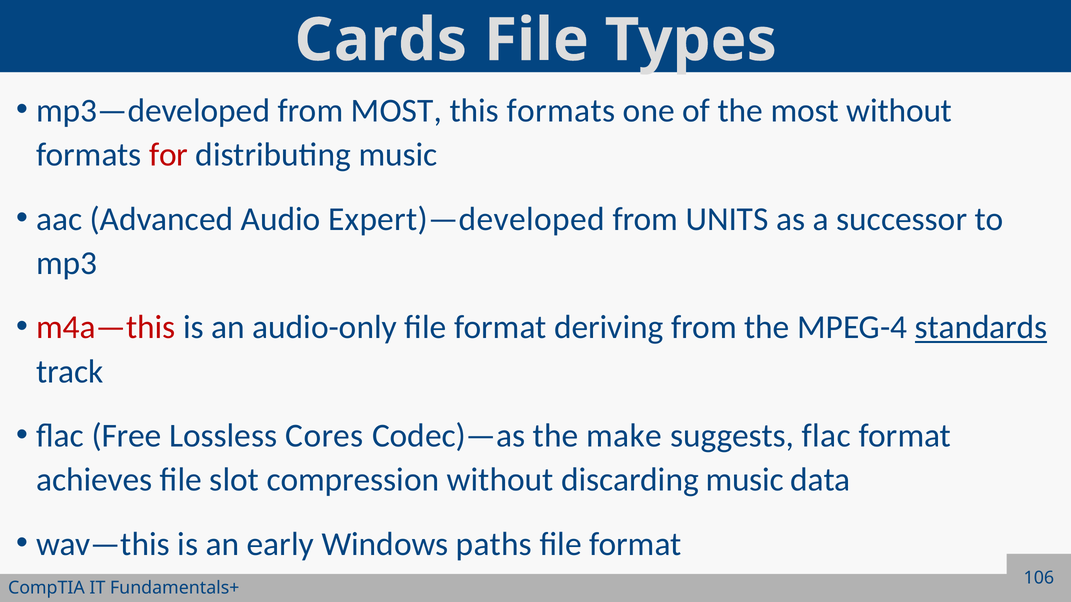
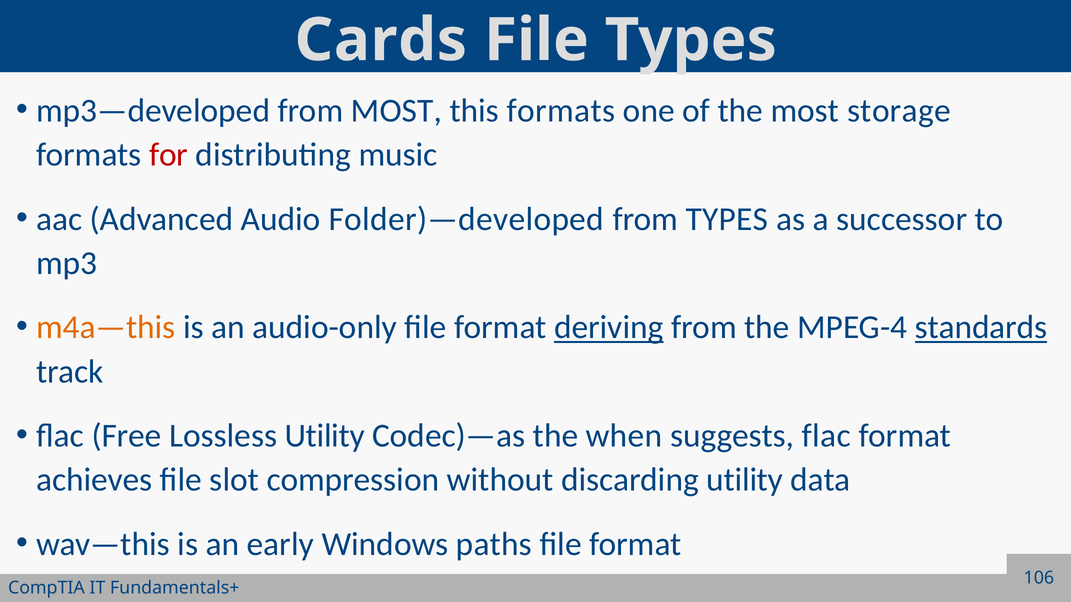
most without: without -> storage (899, 111)
Expert)—developed: Expert)—developed -> Folder)—developed (466, 219)
from UNITS: UNITS -> TYPES (727, 219)
m4a—this colour: red -> orange (106, 328)
deriving underline: none -> present (609, 328)
Lossless Cores: Cores -> Utility (325, 436)
make: make -> when (624, 436)
discarding music: music -> utility (745, 480)
